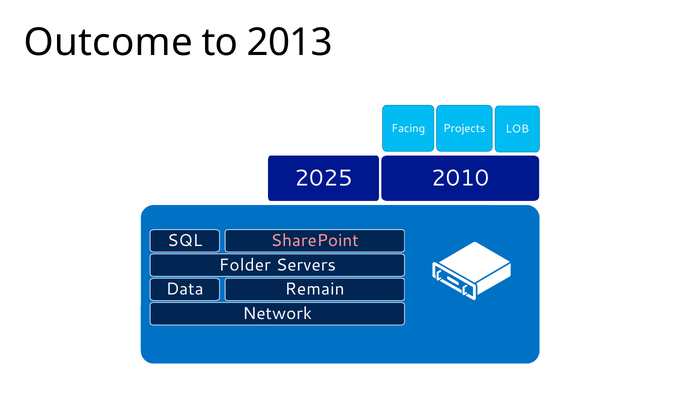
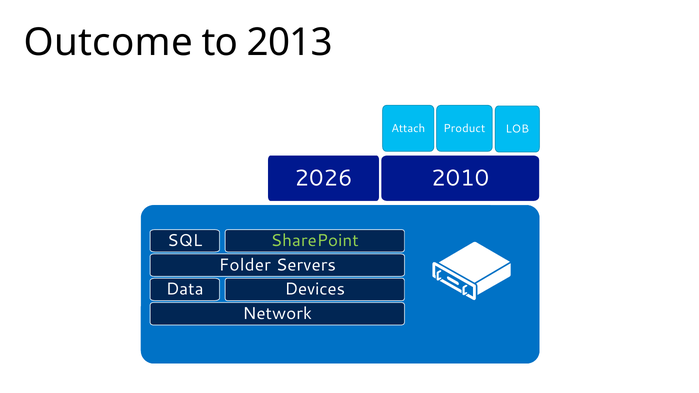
Facing: Facing -> Attach (408, 128)
Projects: Projects -> Product (464, 128)
2025: 2025 -> 2026 (324, 178)
SharePoint colour: pink -> light green (315, 241)
Remain: Remain -> Devices (315, 289)
